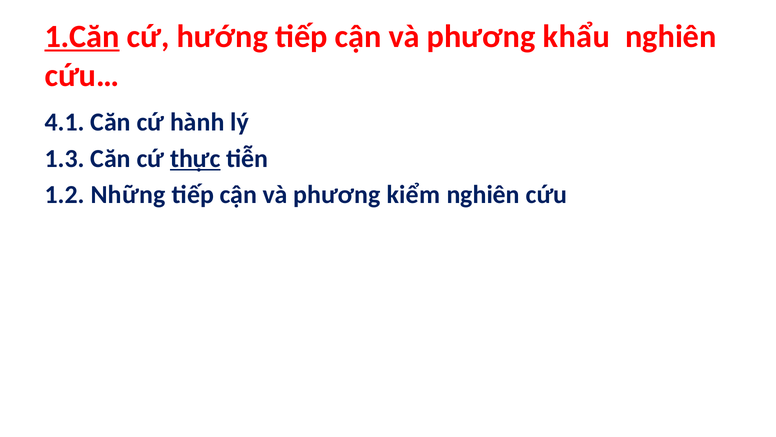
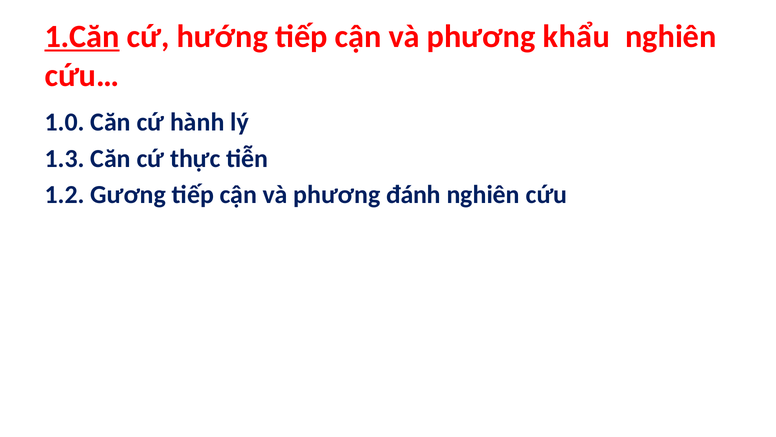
4.1: 4.1 -> 1.0 (65, 122)
thực underline: present -> none (195, 158)
Những: Những -> Gương (128, 195)
kiểm: kiểm -> đánh (414, 195)
